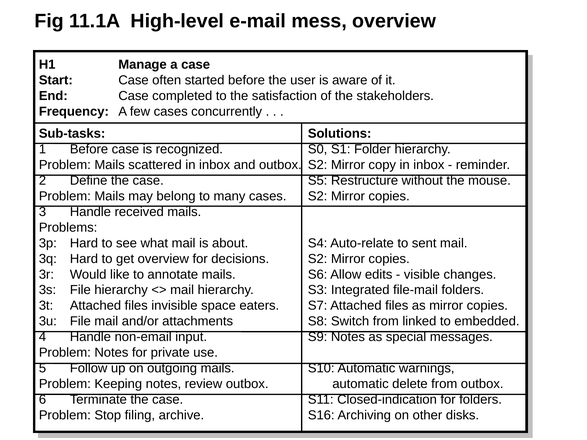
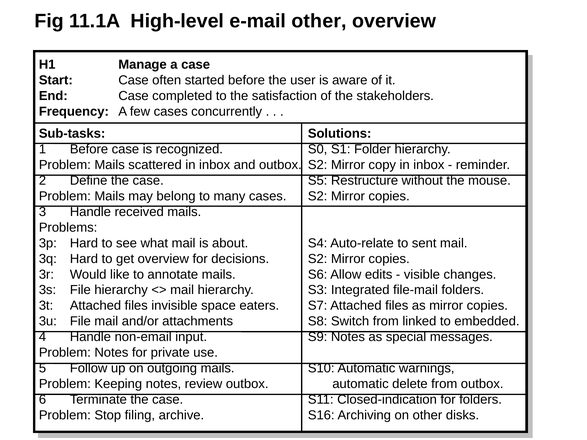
e-mail mess: mess -> other (319, 21)
